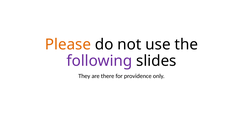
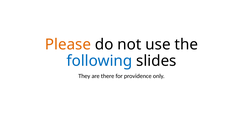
following colour: purple -> blue (99, 61)
